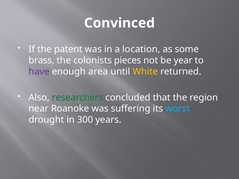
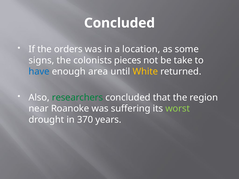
Convinced: Convinced -> Concluded (119, 23)
patent: patent -> orders (68, 49)
brass: brass -> signs (41, 60)
year: year -> take (183, 60)
have colour: purple -> blue (39, 72)
worst colour: light blue -> light green (178, 109)
300: 300 -> 370 (85, 120)
